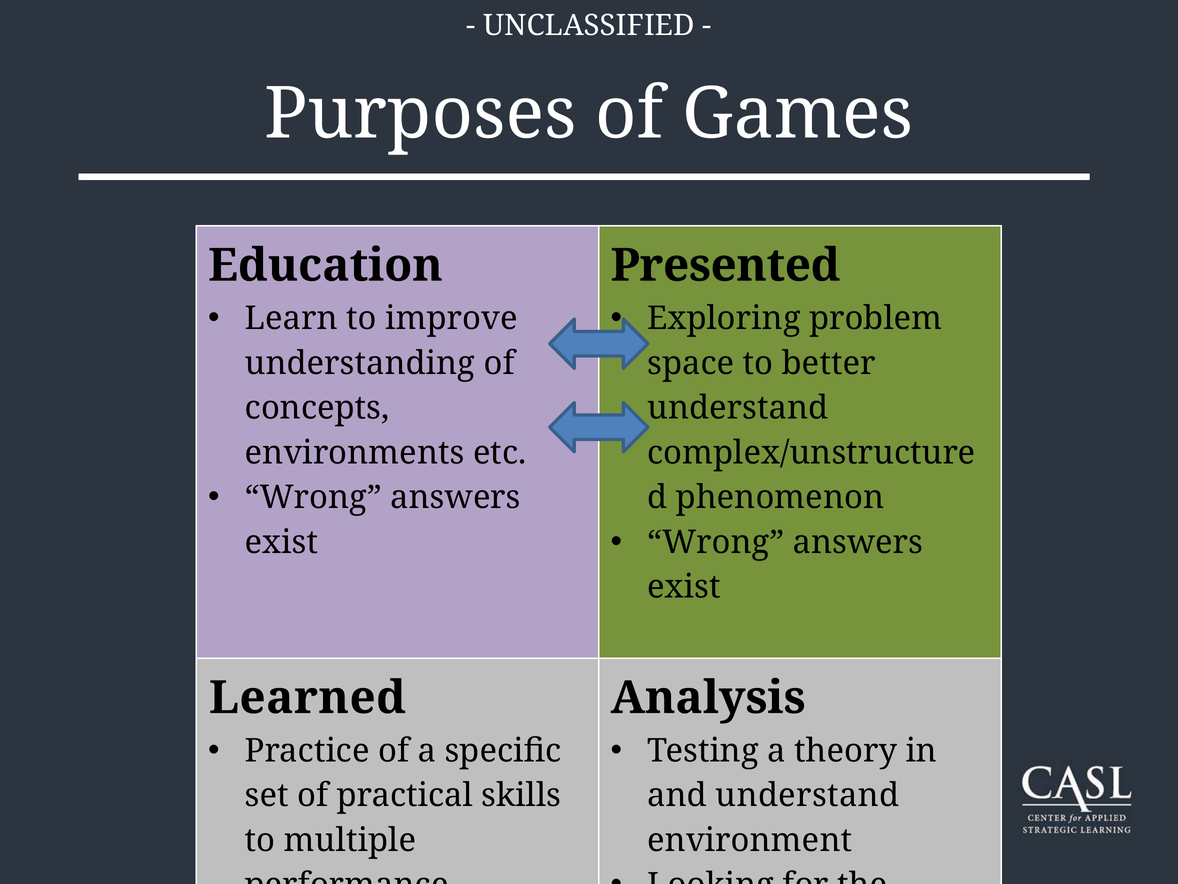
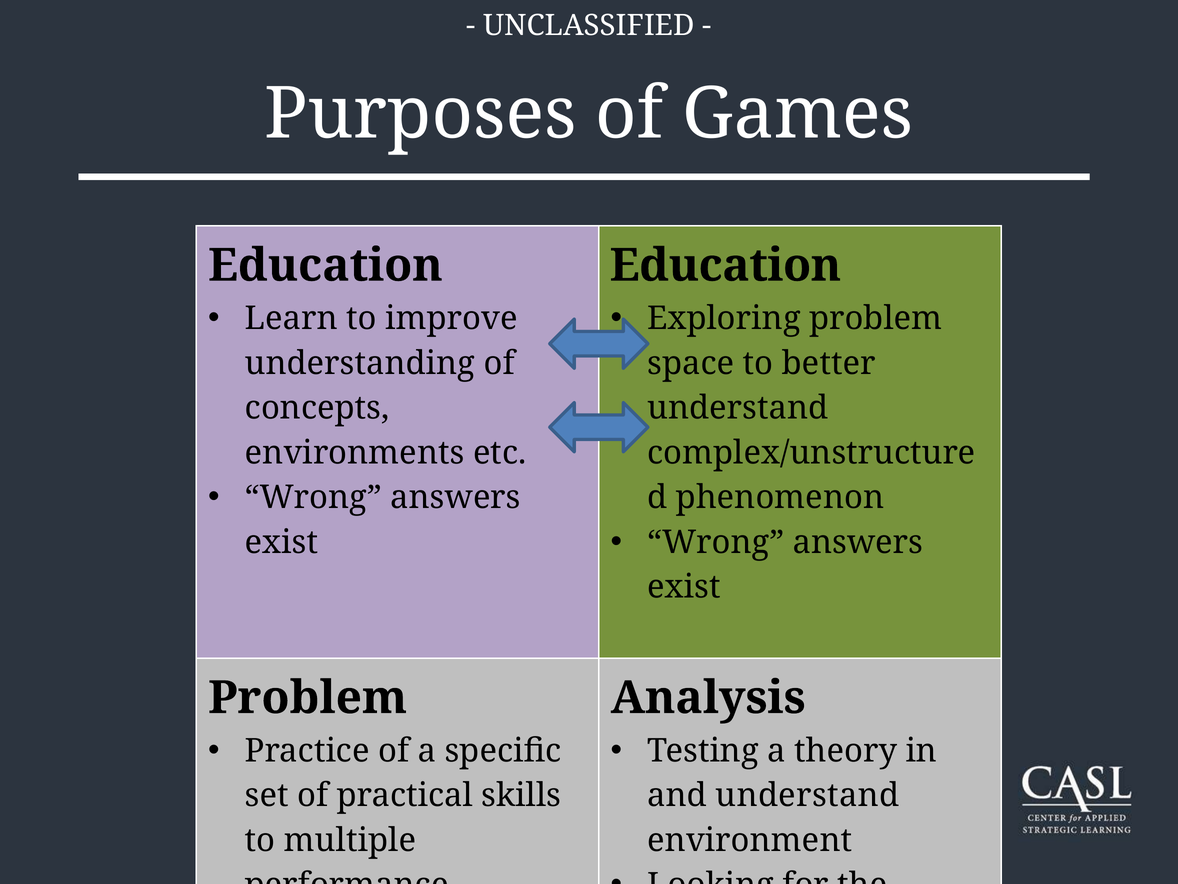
Presented: Presented -> Education (726, 265)
Learned: Learned -> Problem (308, 698)
